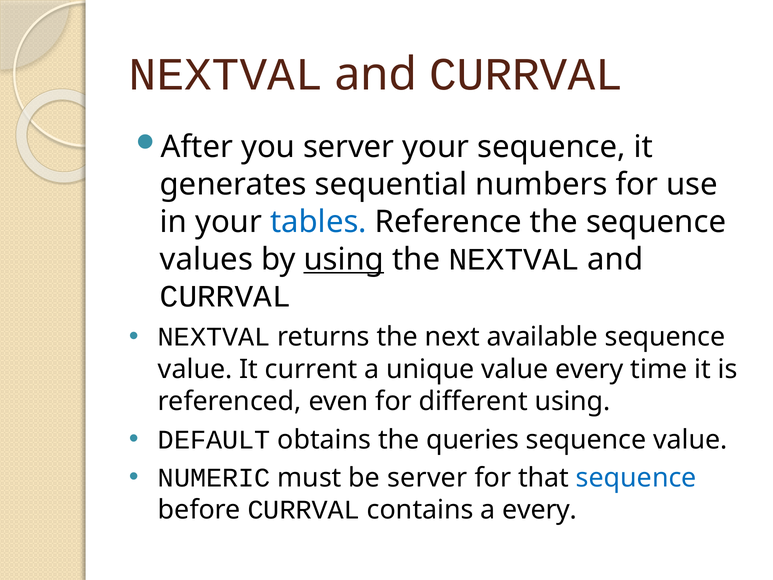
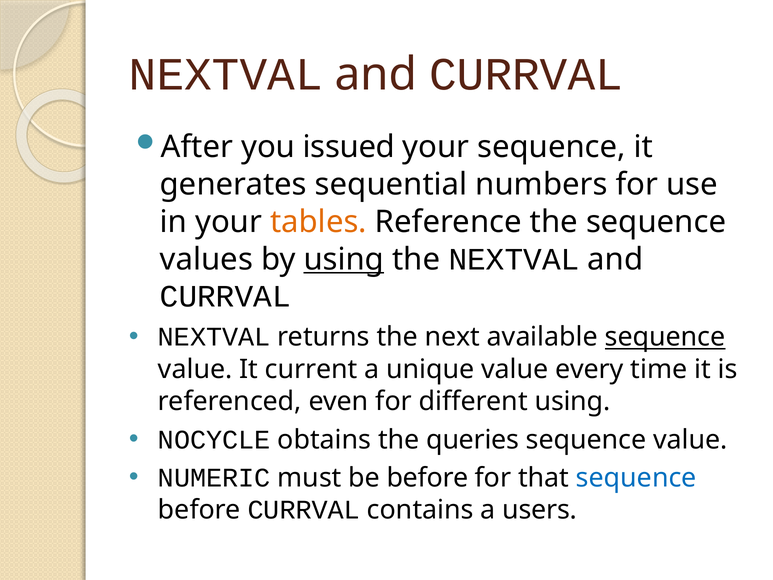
you server: server -> issued (349, 147)
tables colour: blue -> orange (318, 222)
sequence underline: none -> present (665, 337)
DEFAULT: DEFAULT -> NOCYCLE (214, 439)
be server: server -> before (428, 478)
a every: every -> users (540, 510)
